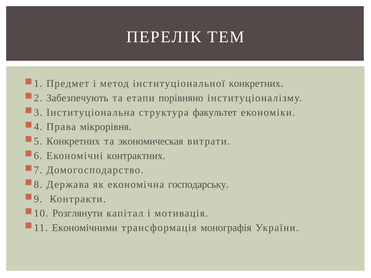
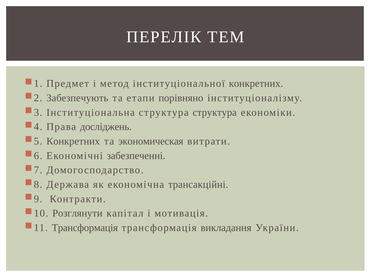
структура факультет: факультет -> структура (215, 112)
мікрорівня: мікрорівня -> досліджень (106, 127)
контрактних: контрактних -> забезпеченні (136, 156)
господарську: господарську -> трансакційні (198, 185)
Економічними: Економічними -> Трансформація (85, 228)
монографія: монографія -> викладання (226, 228)
